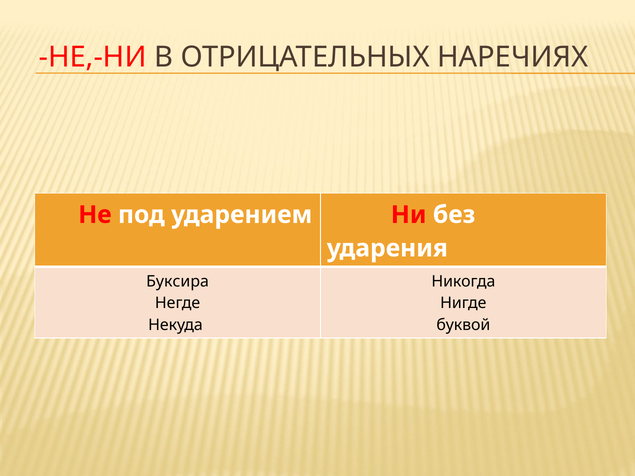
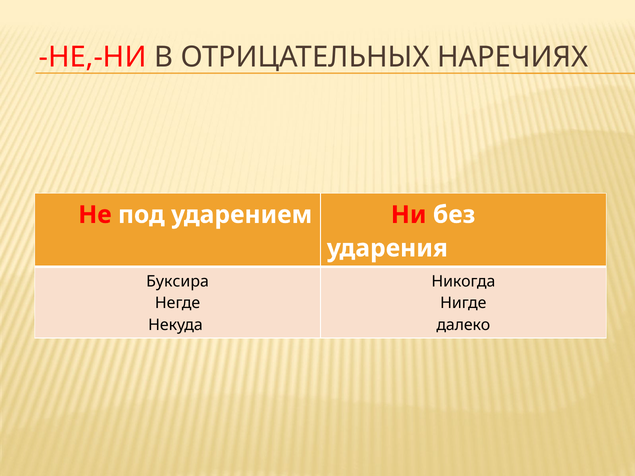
буквой: буквой -> далеко (463, 325)
